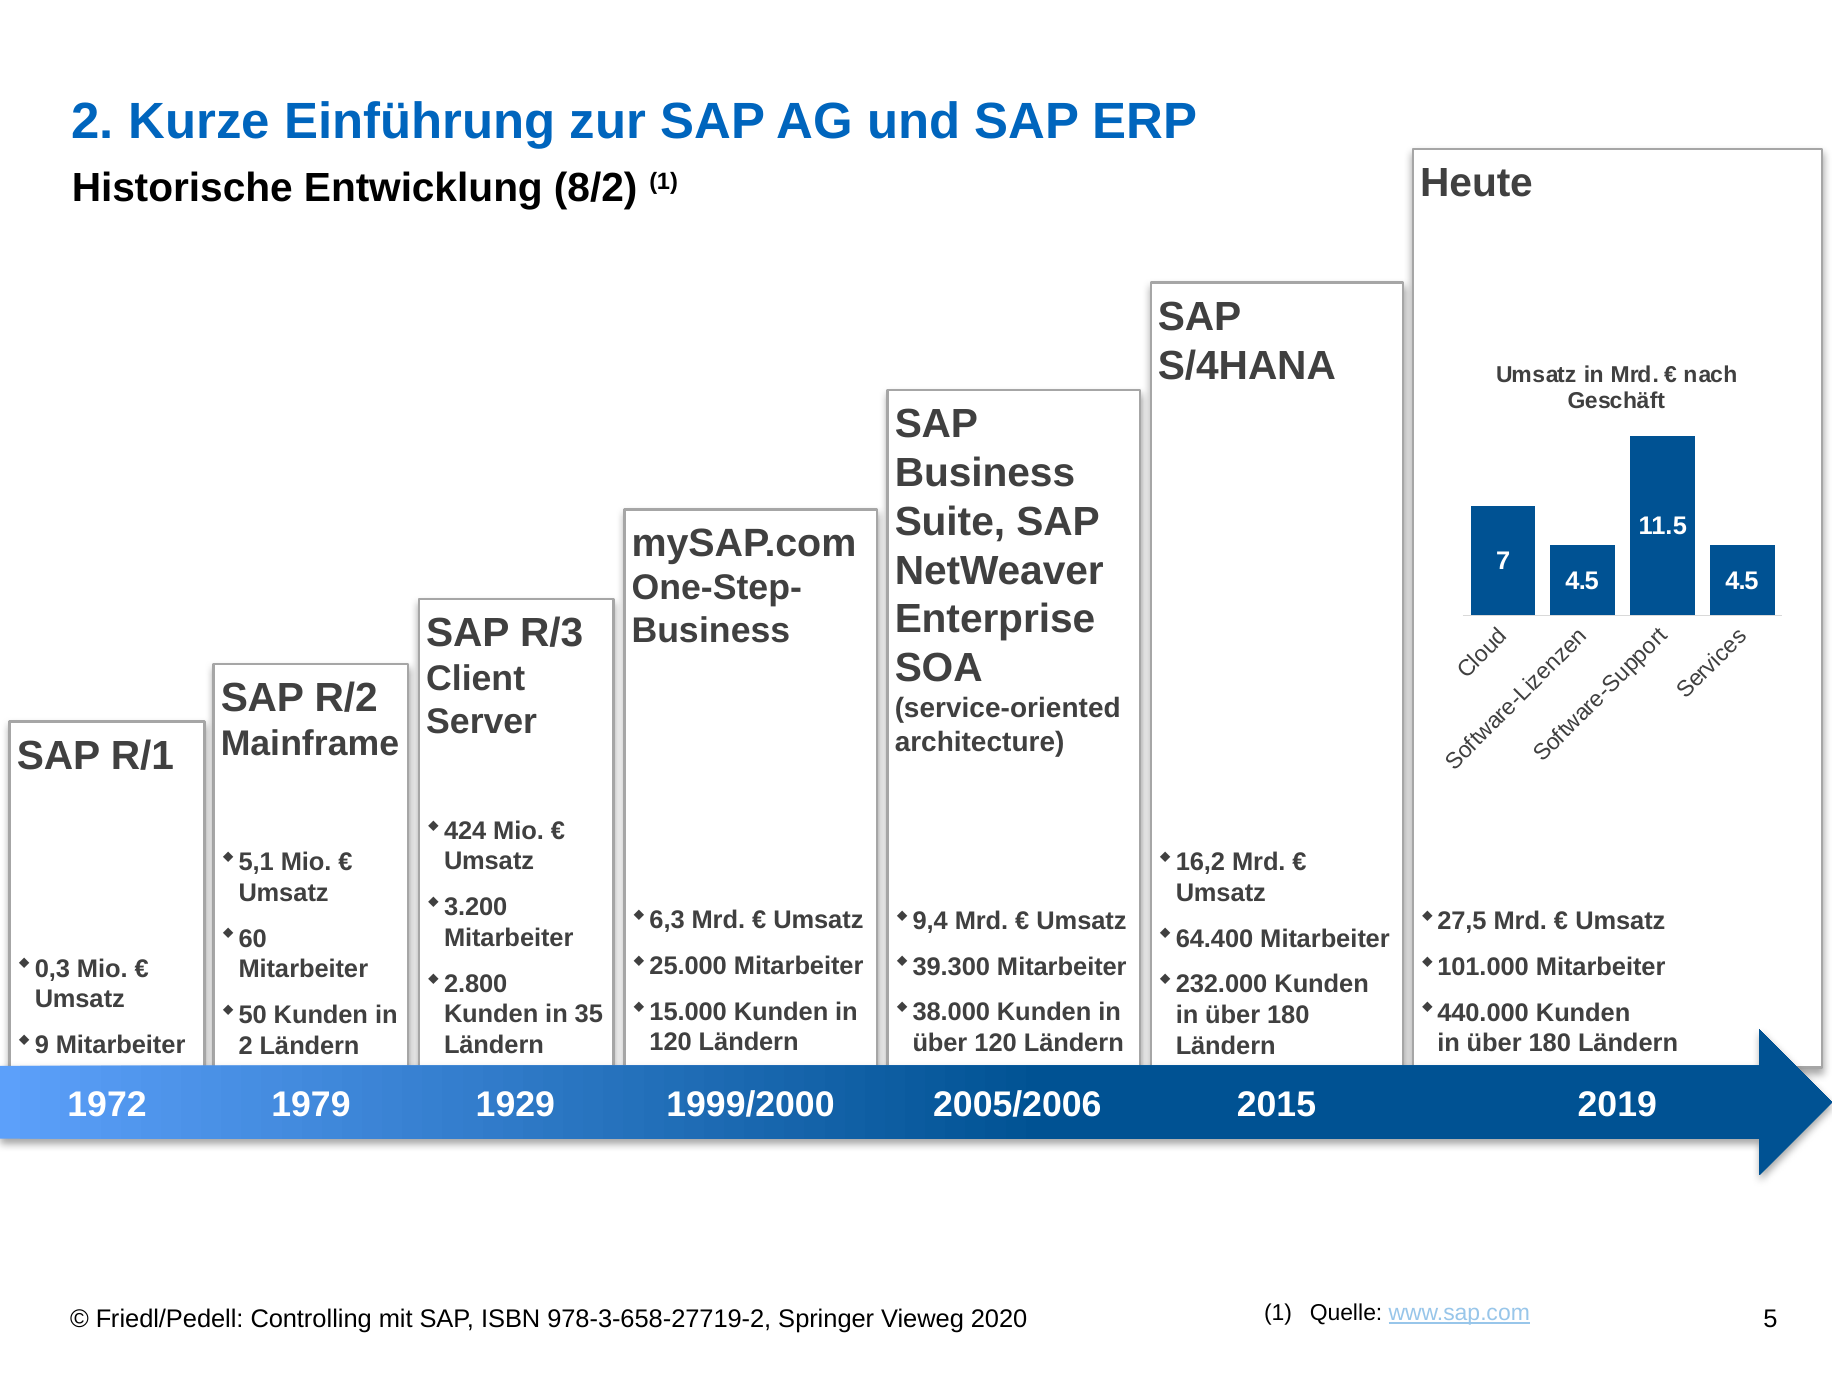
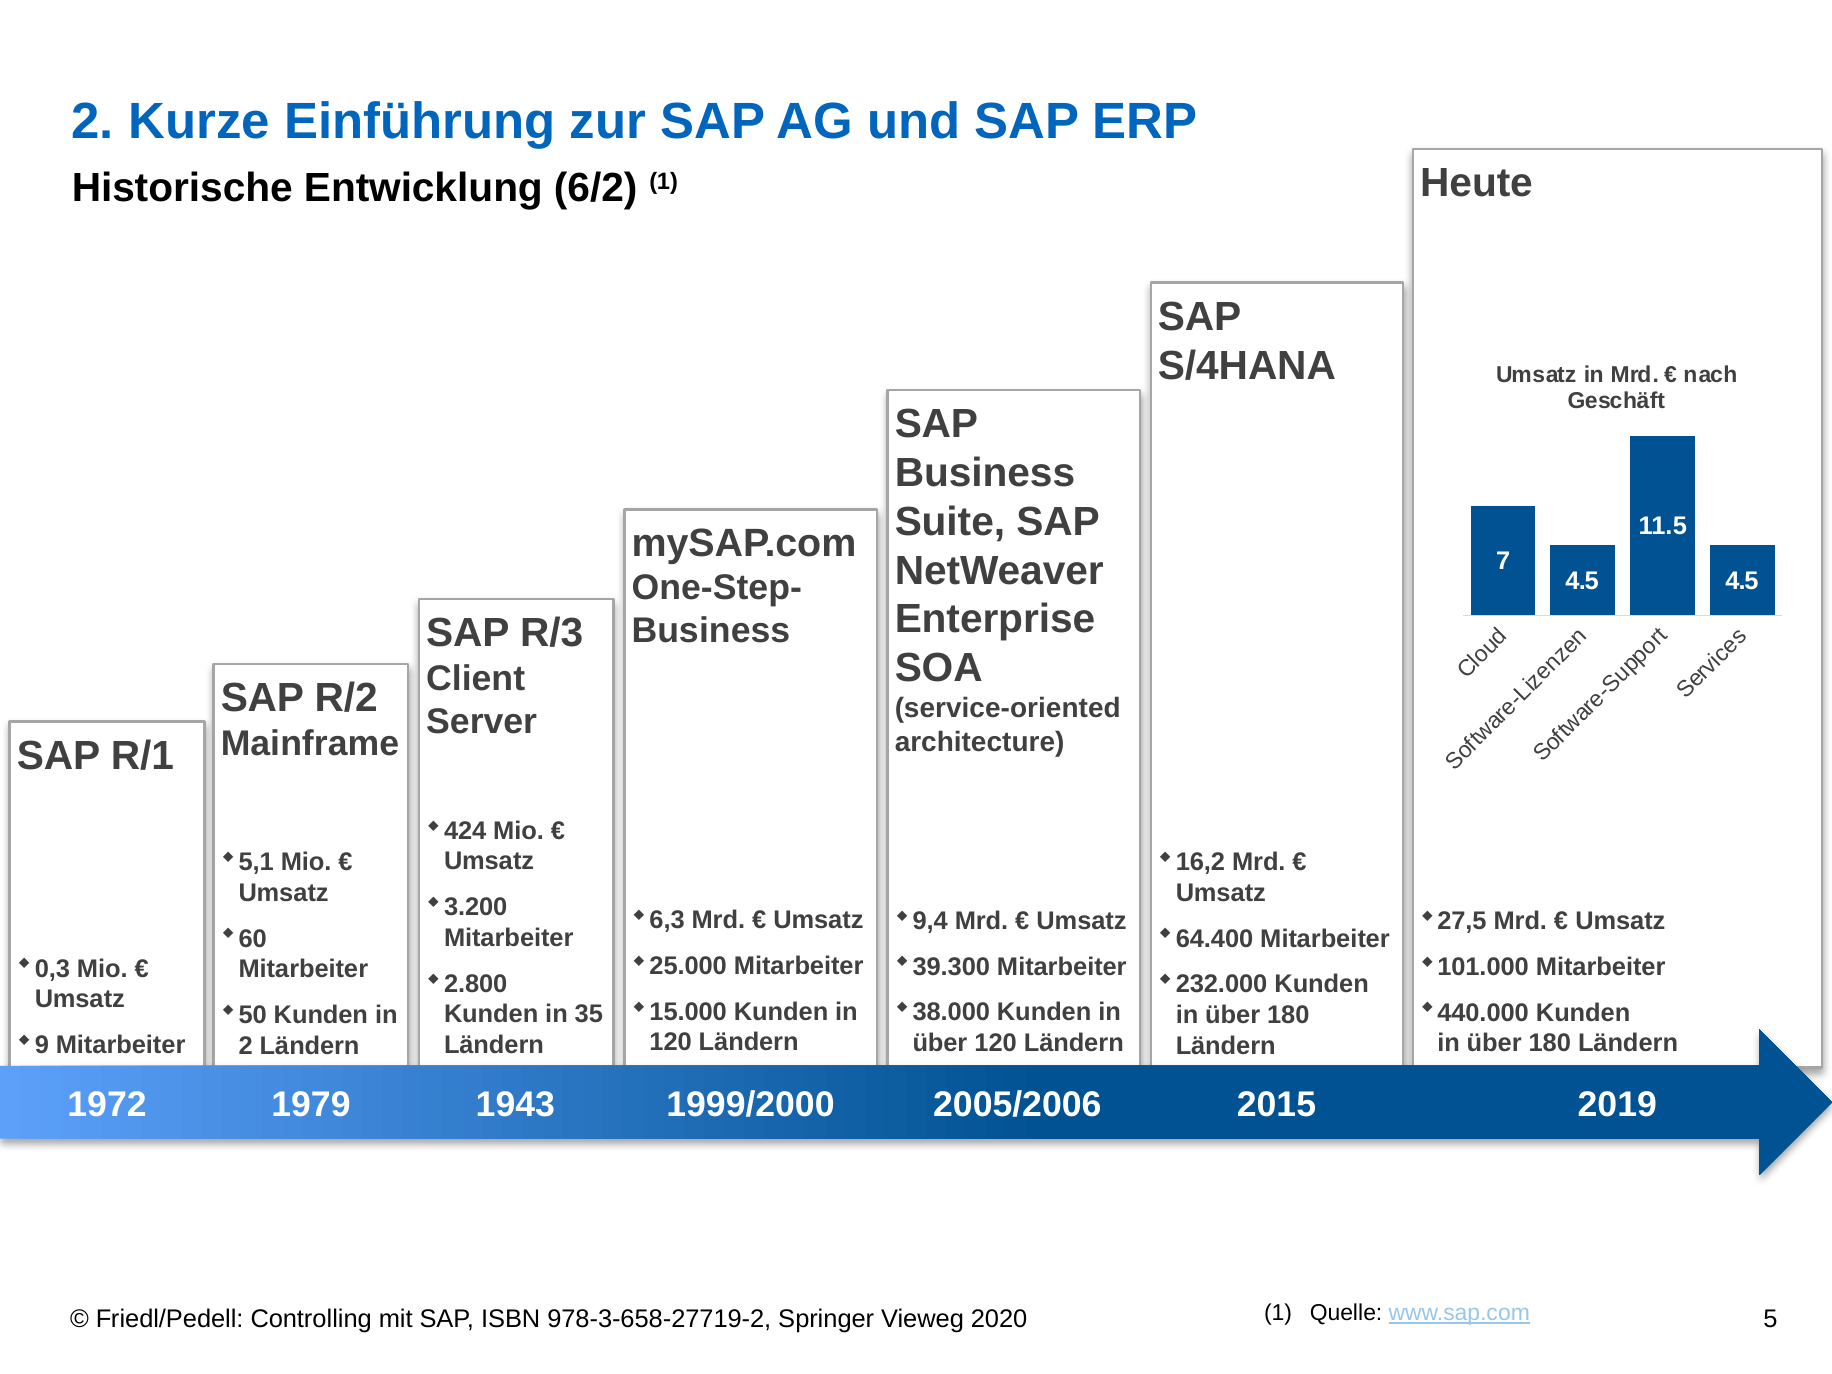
8/2: 8/2 -> 6/2 (596, 188)
1929: 1929 -> 1943 (515, 1105)
